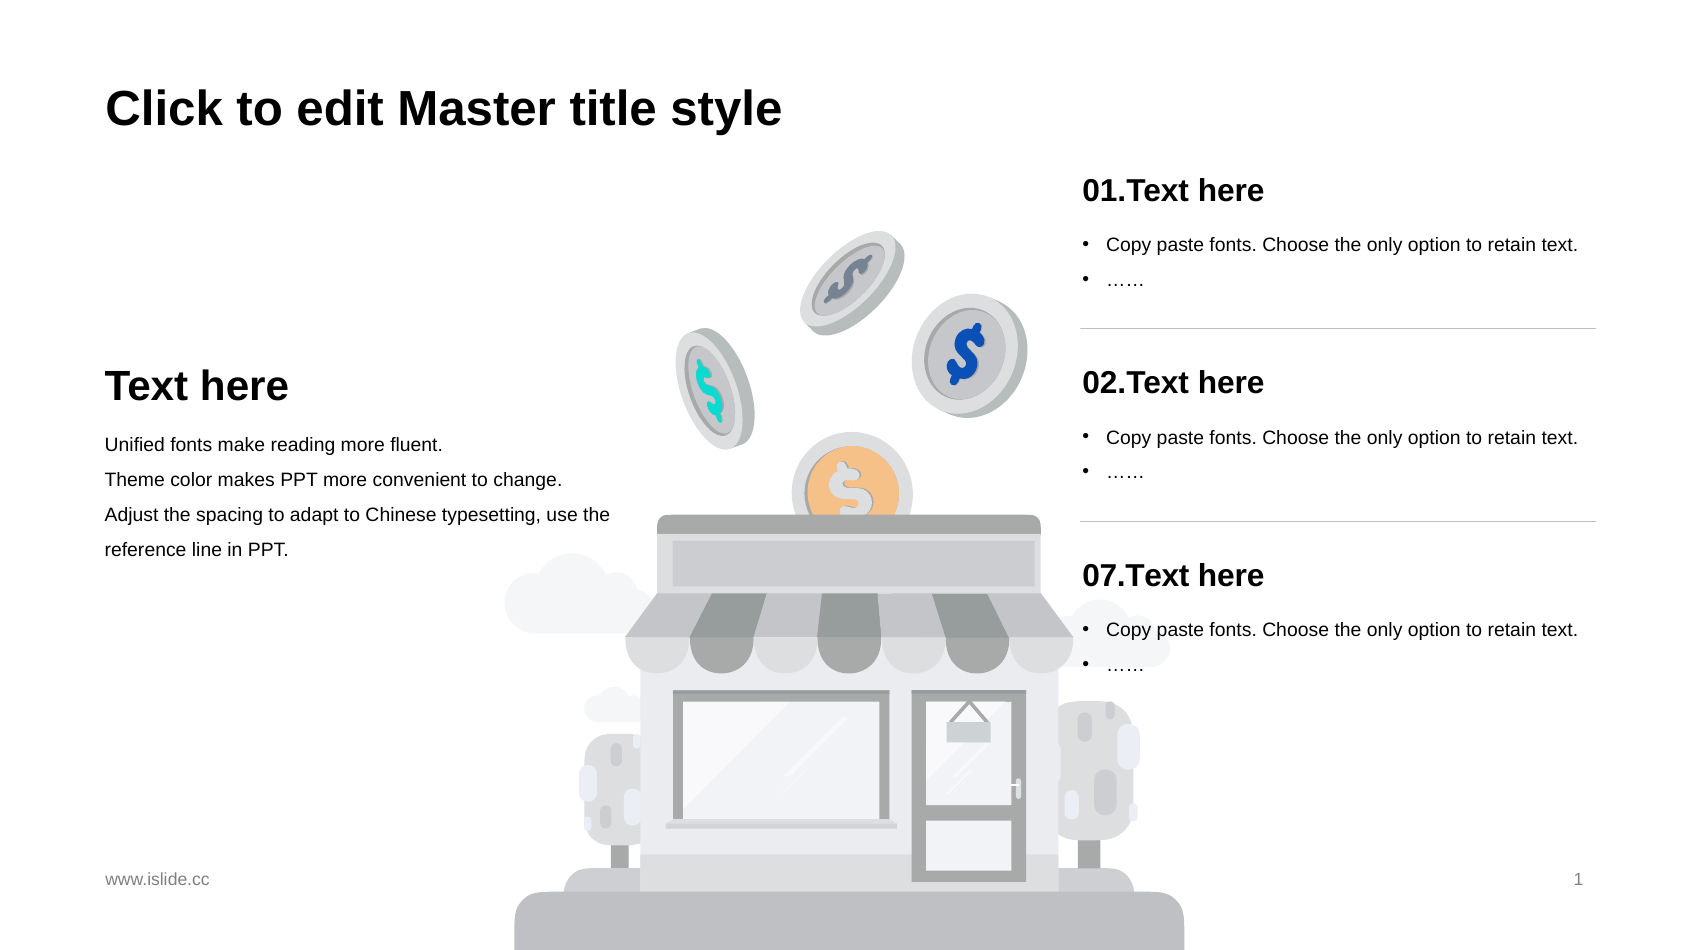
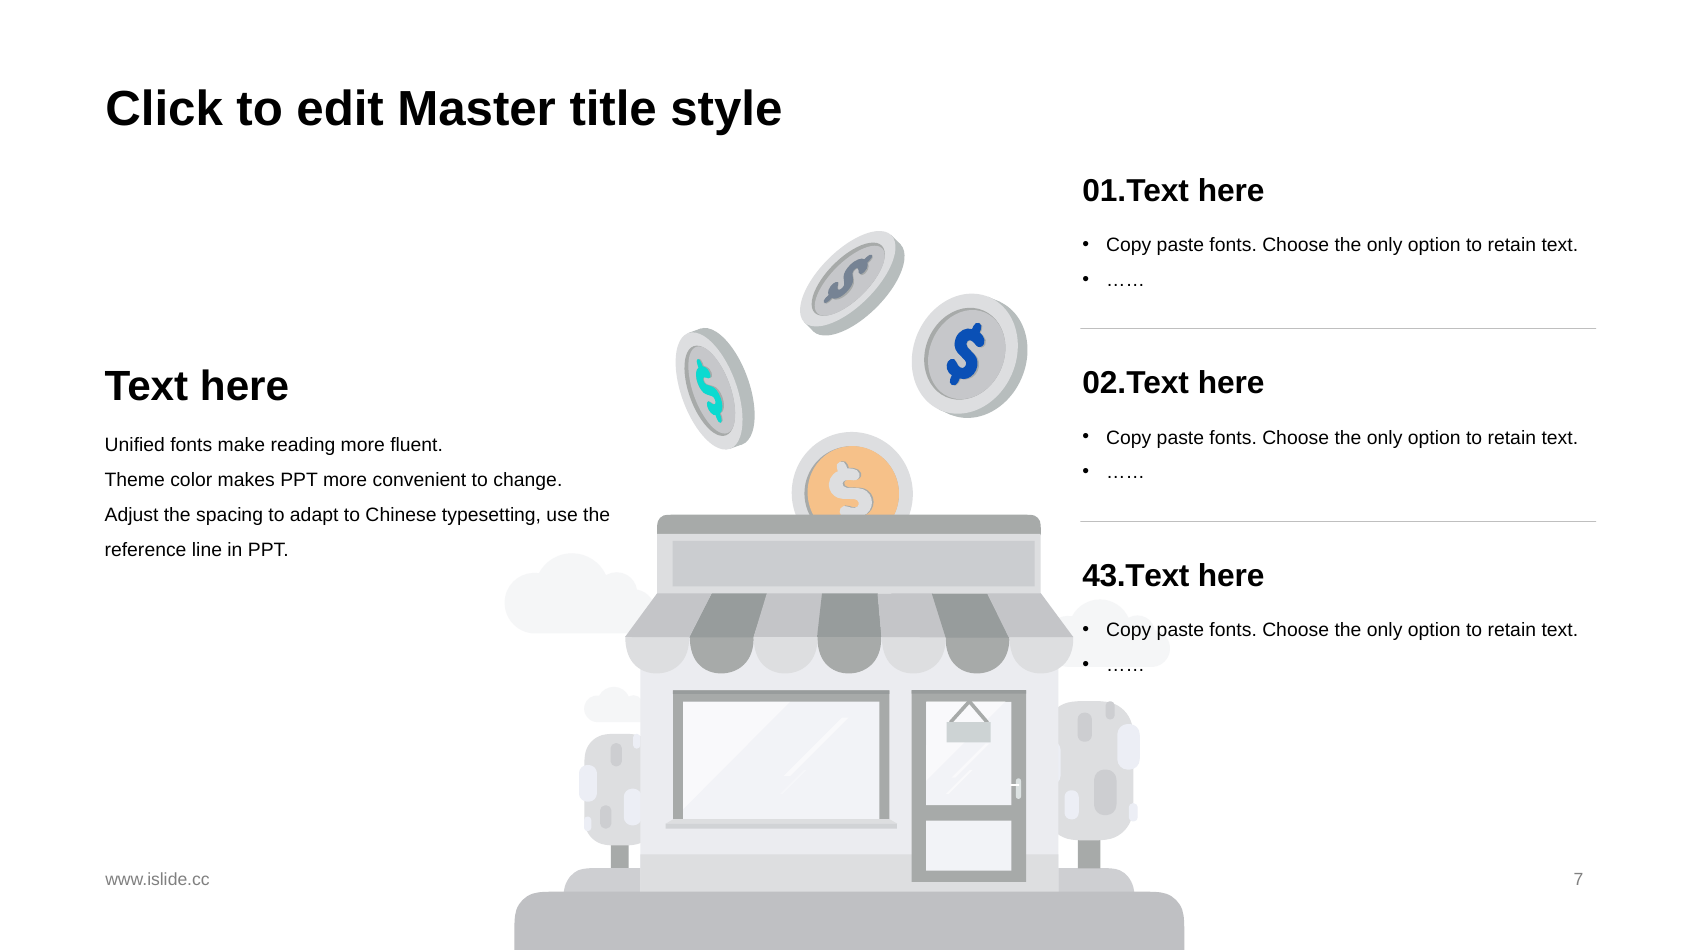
07.Text: 07.Text -> 43.Text (1136, 576)
1: 1 -> 7 (1578, 880)
